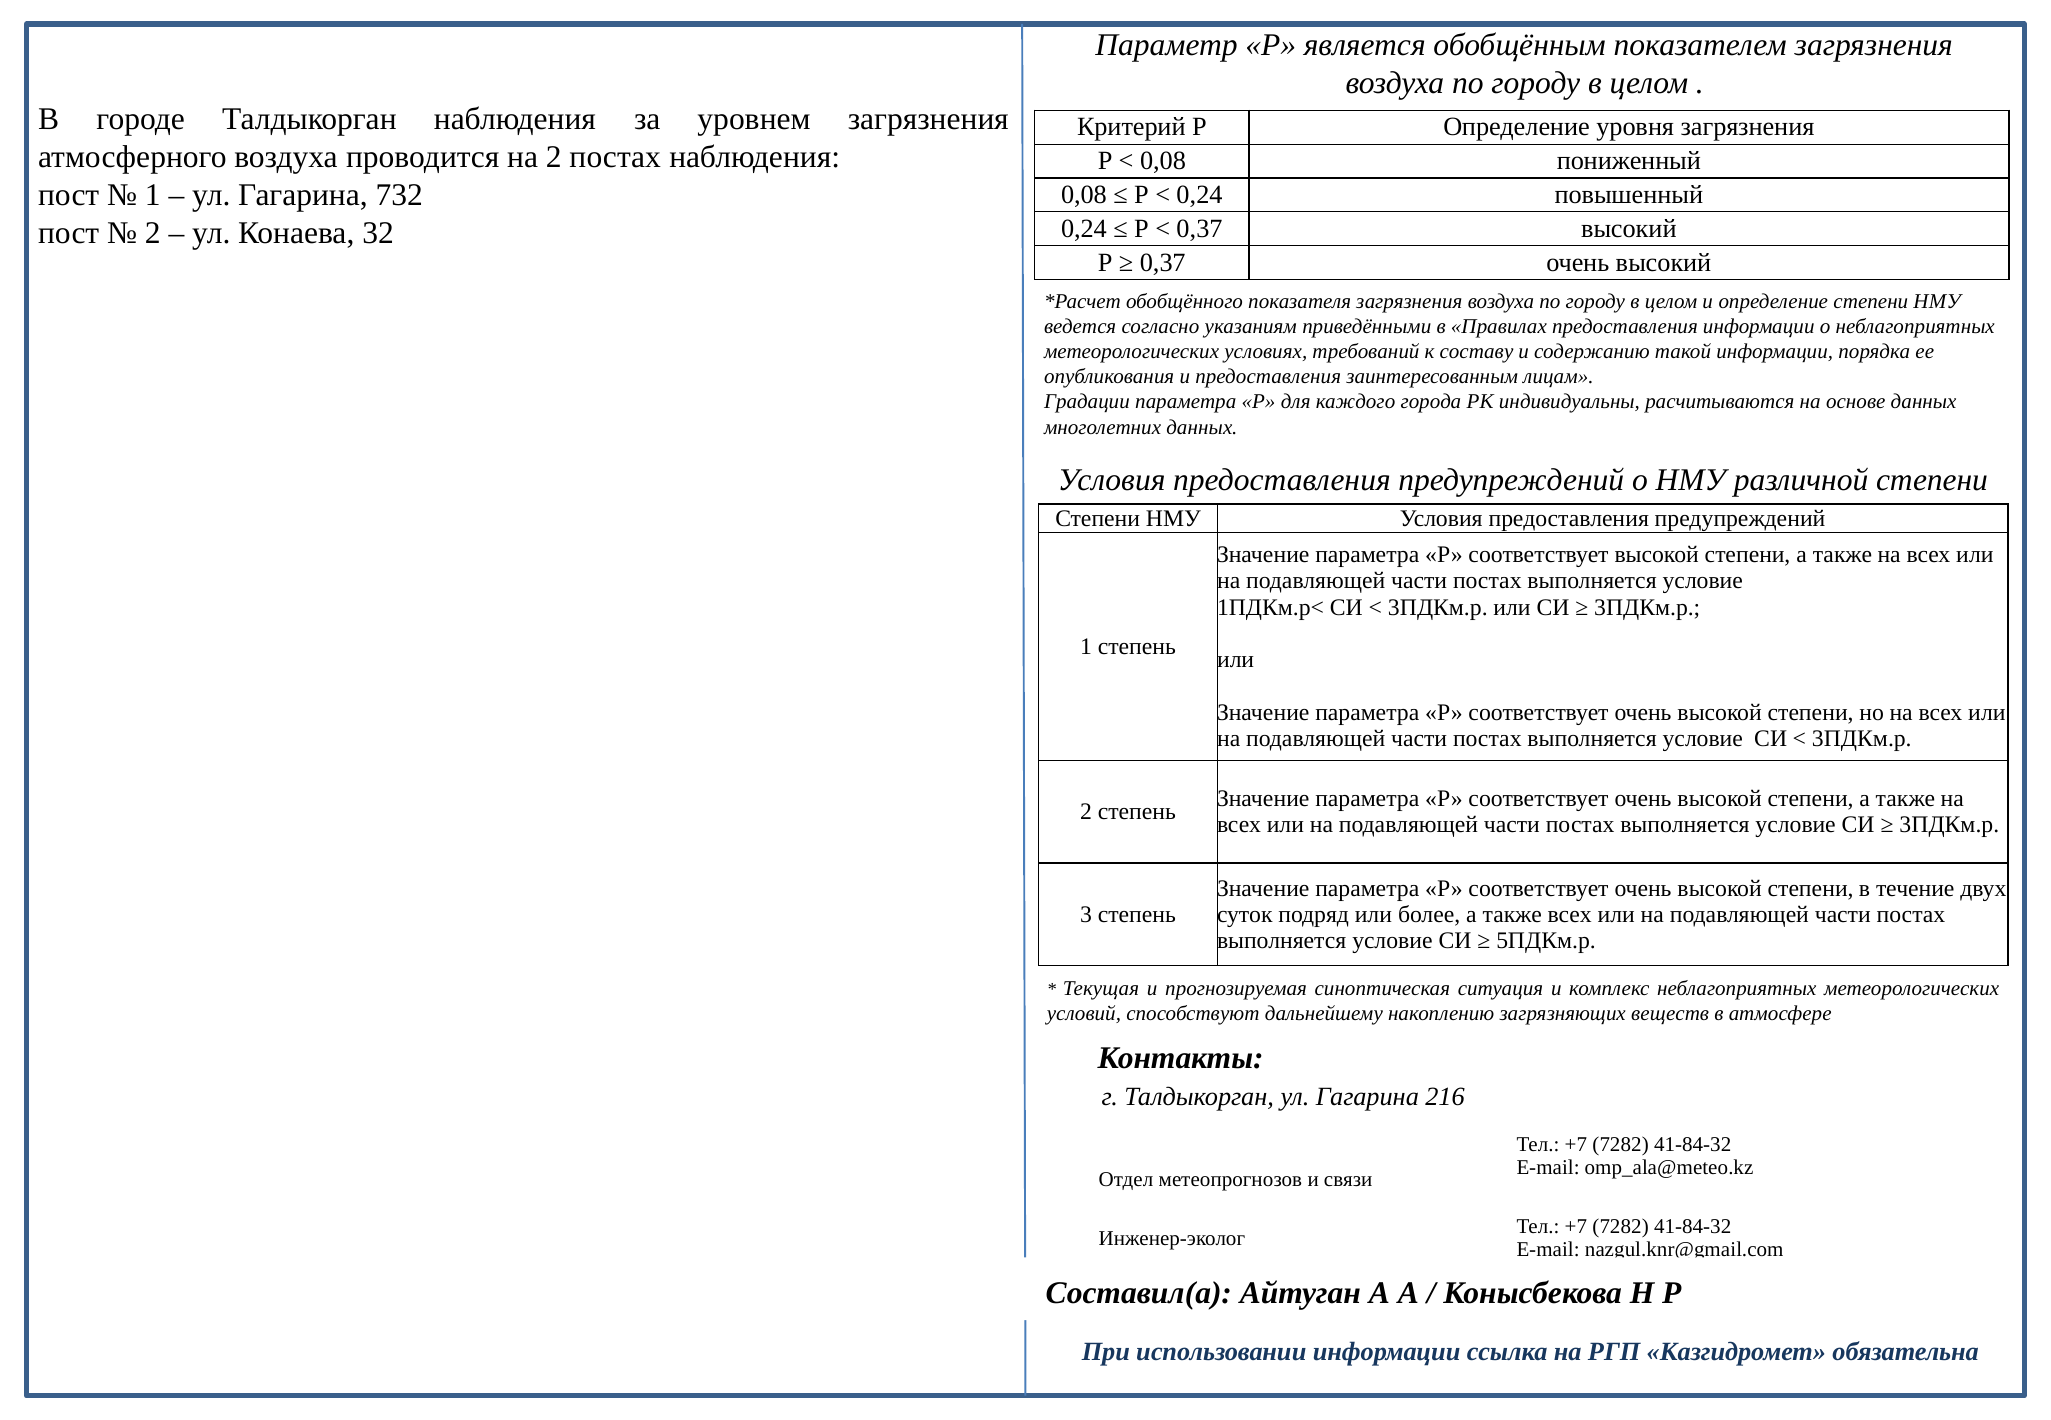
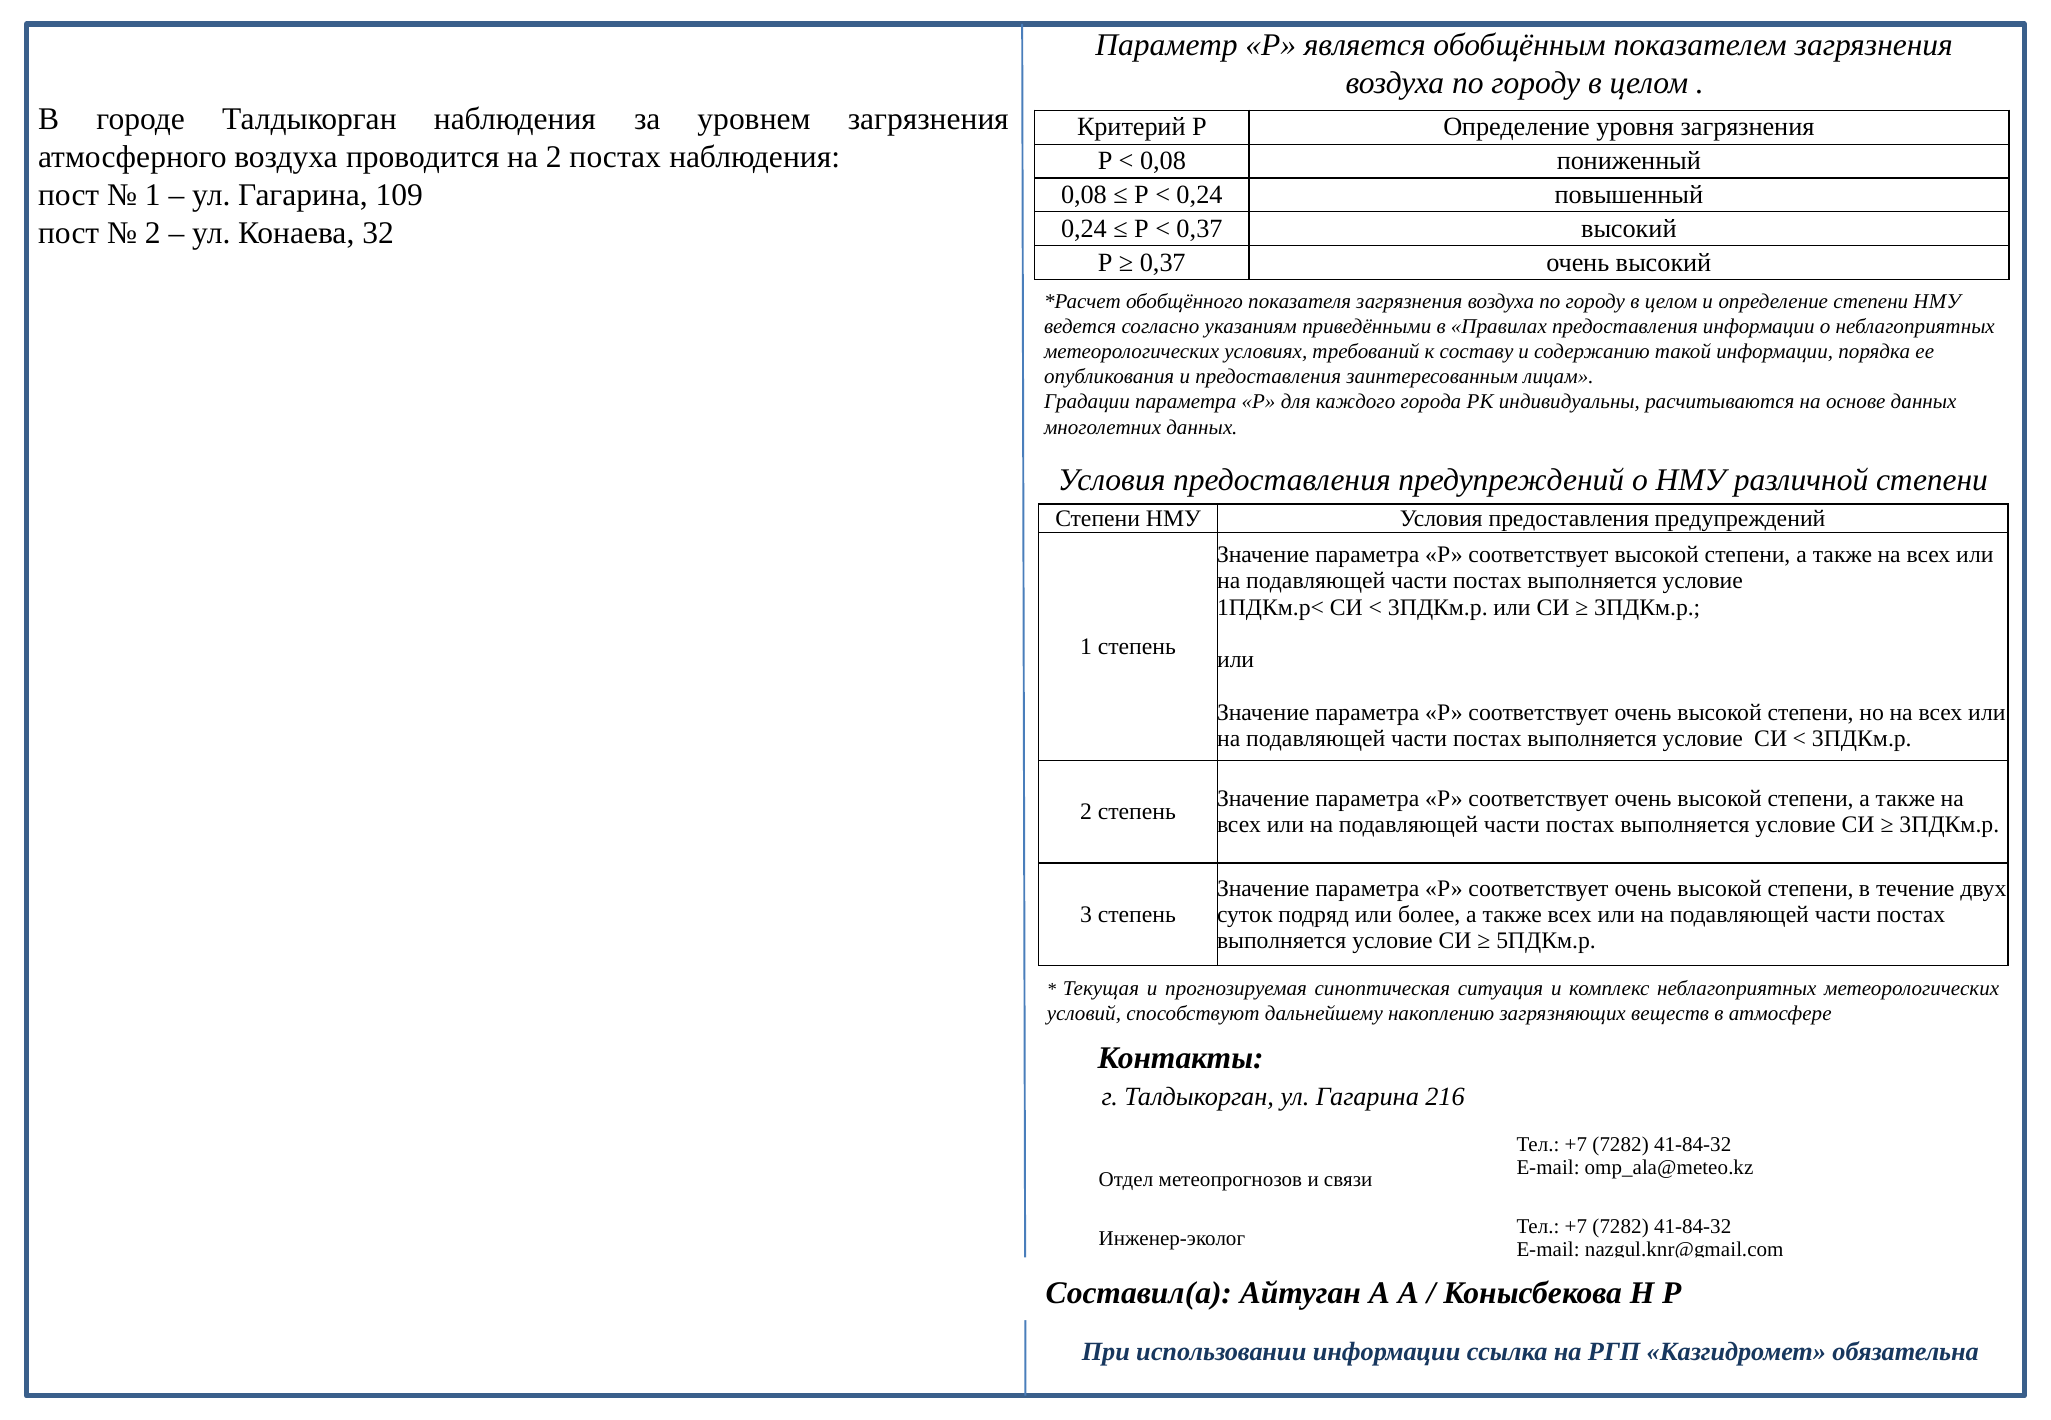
732: 732 -> 109 (399, 195)
